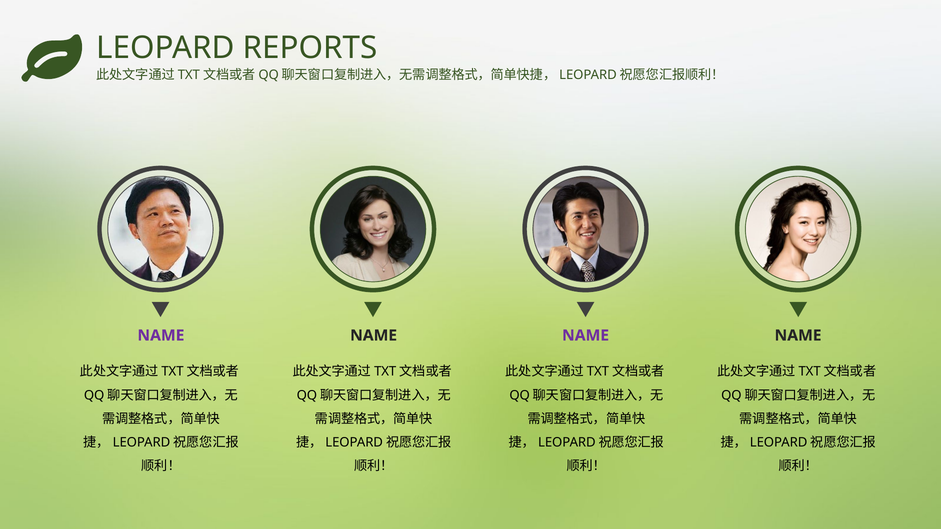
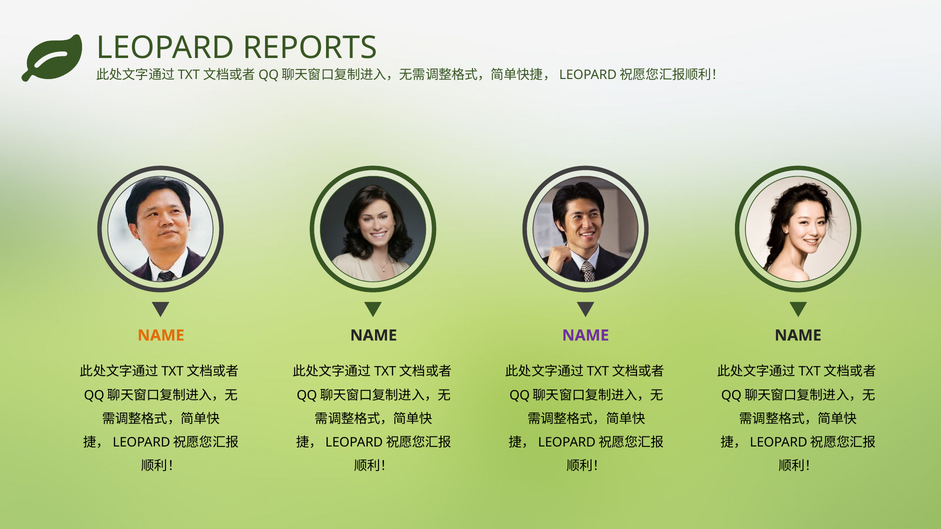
NAME colour: purple -> orange (161, 336)
